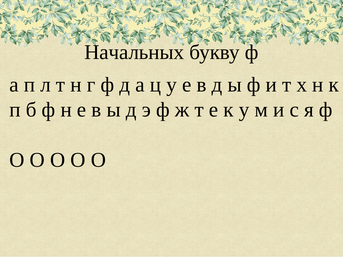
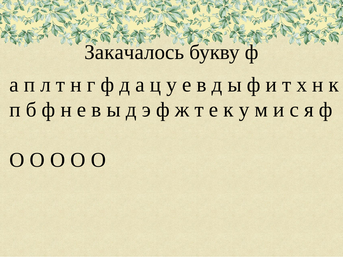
Начальных: Начальных -> Закачалось (134, 52)
